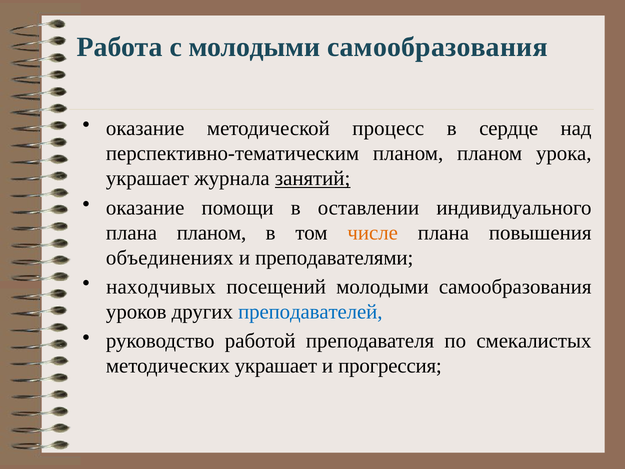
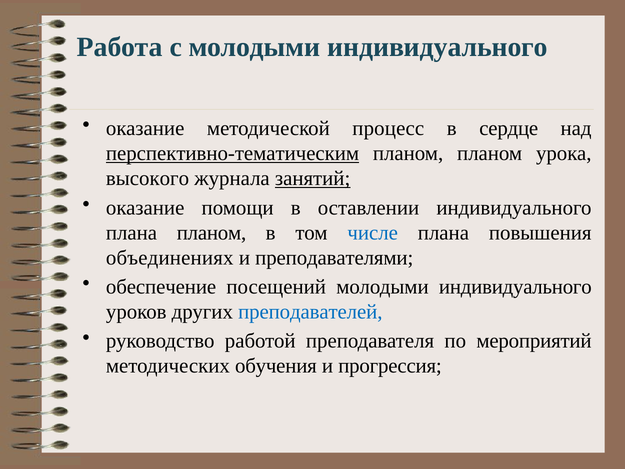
с молодыми самообразования: самообразования -> индивидуального (438, 47)
перспективно-тематическим underline: none -> present (233, 153)
украшает: украшает -> высокого (148, 178)
числе colour: orange -> blue (373, 233)
находчивых: находчивых -> обеспечение (161, 287)
посещений молодыми самообразования: самообразования -> индивидуального (515, 287)
смекалистых: смекалистых -> мероприятий (534, 341)
методических украшает: украшает -> обучения (276, 366)
